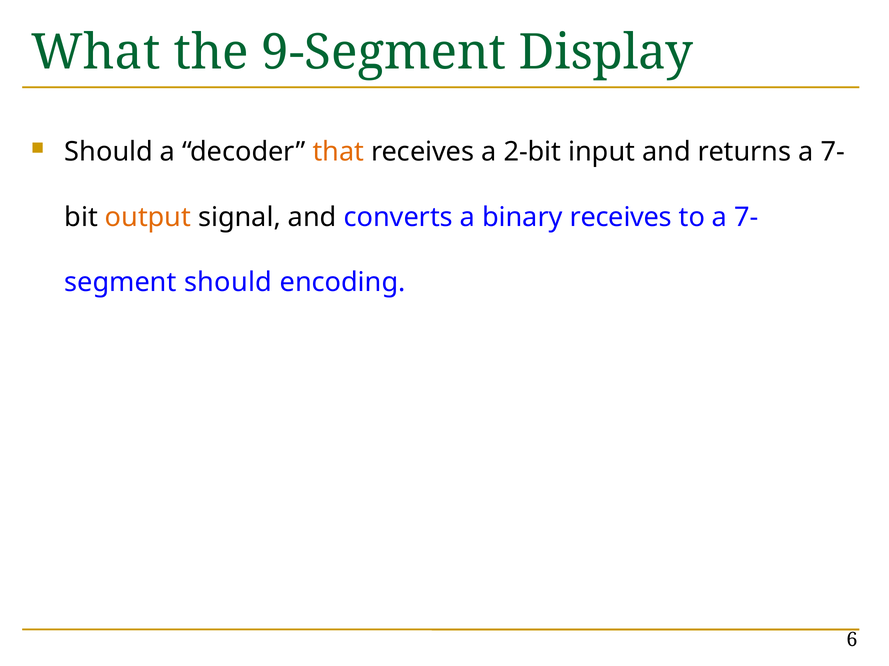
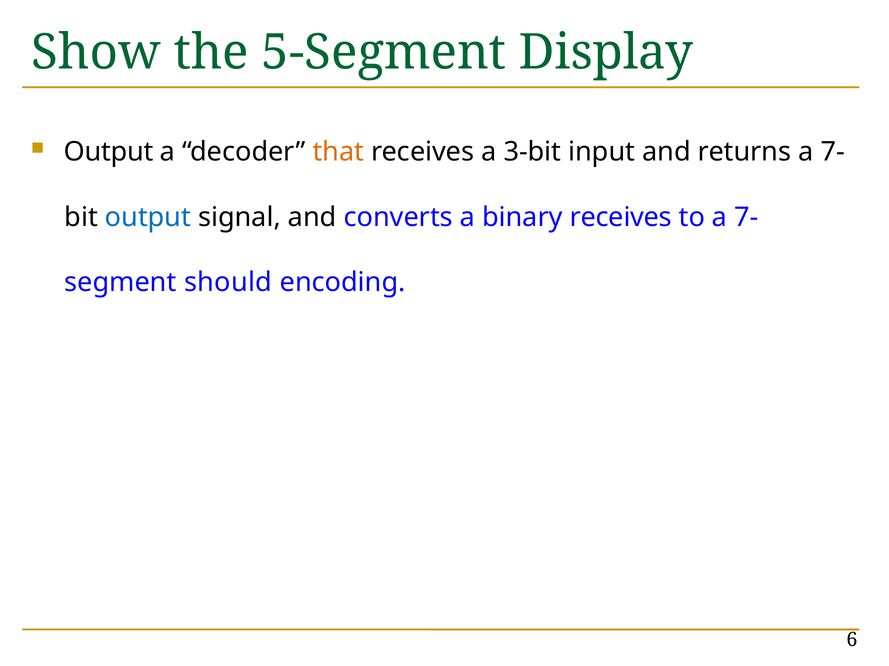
What: What -> Show (96, 52)
9-Segment: 9-Segment -> 5-Segment (384, 52)
Should: Should -> Output (109, 152)
2-bit: 2-bit -> 3-bit (532, 152)
output colour: orange -> blue (148, 217)
